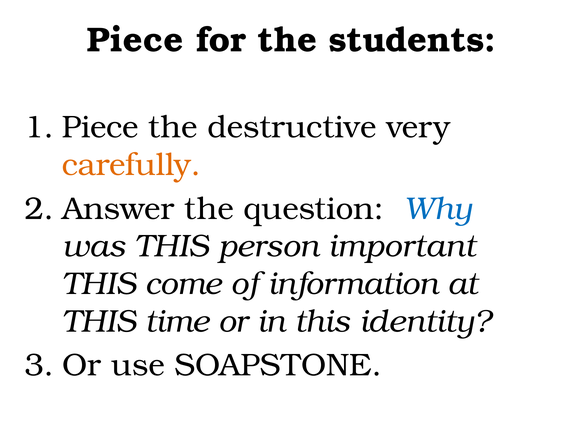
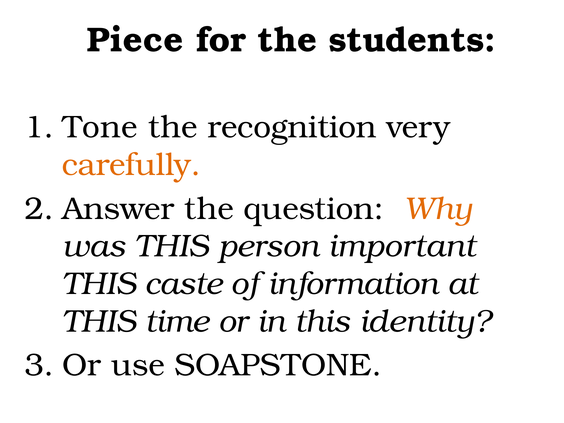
Piece: Piece -> Tone (100, 127)
destructive: destructive -> recognition (292, 127)
Why colour: blue -> orange (438, 209)
come: come -> caste (184, 284)
